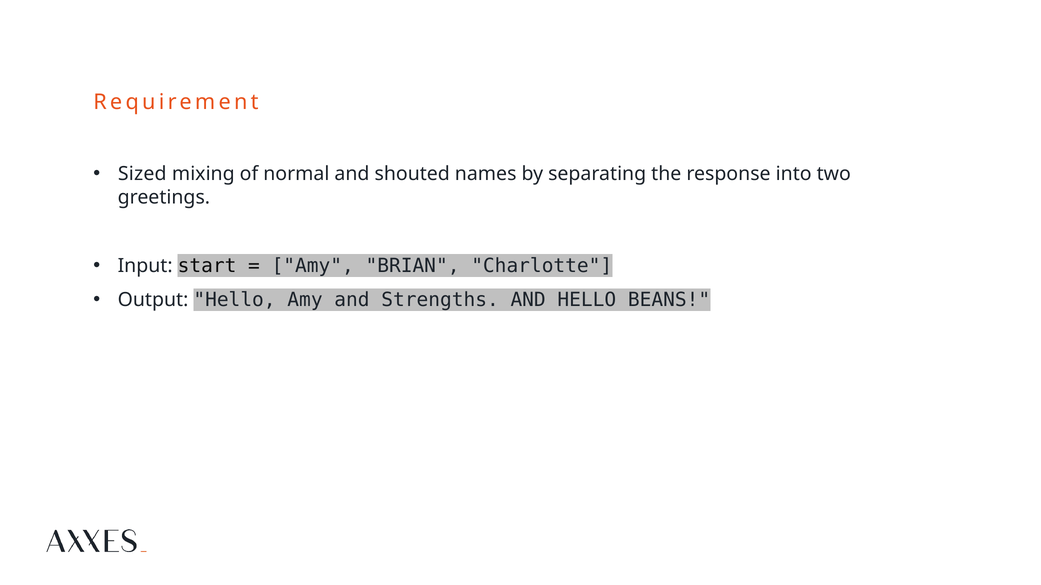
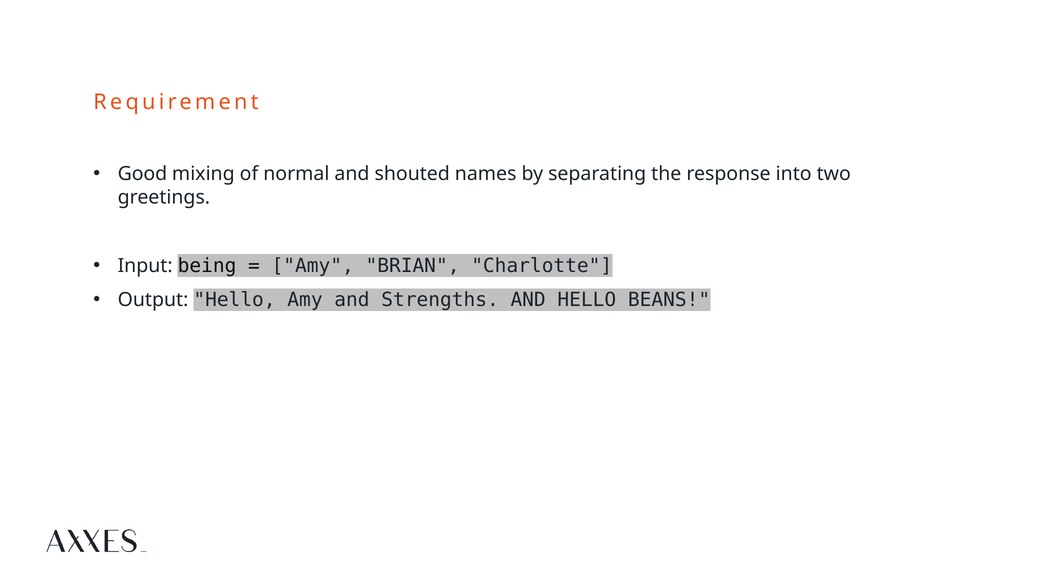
Sized: Sized -> Good (142, 174)
start: start -> being (207, 266)
